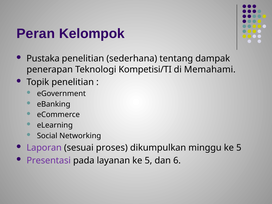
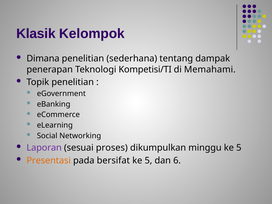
Peran: Peran -> Klasik (36, 34)
Pustaka: Pustaka -> Dimana (43, 59)
Presentasi colour: purple -> orange (49, 160)
layanan: layanan -> bersifat (113, 160)
